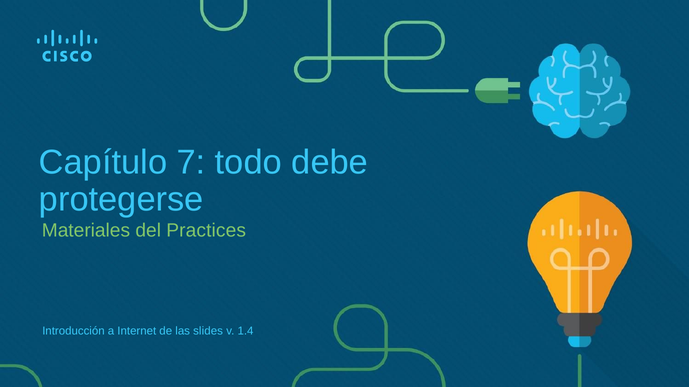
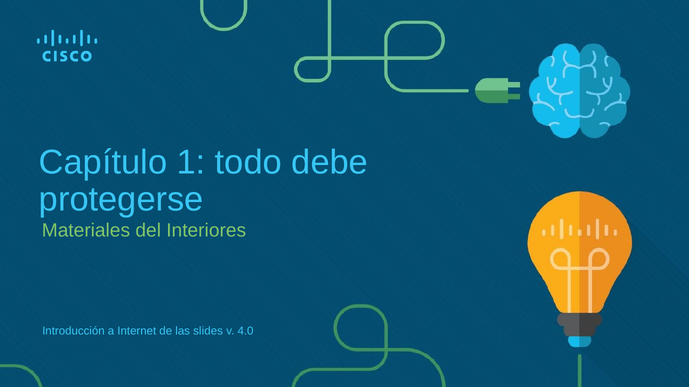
7: 7 -> 1 (191, 162)
Practices: Practices -> Interiores (206, 231)
1.4: 1.4 -> 4.0 (245, 332)
